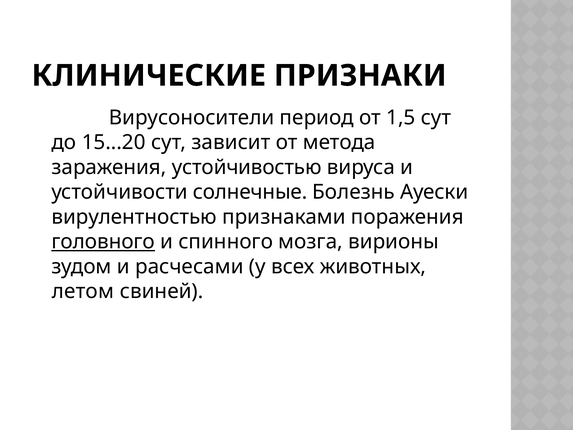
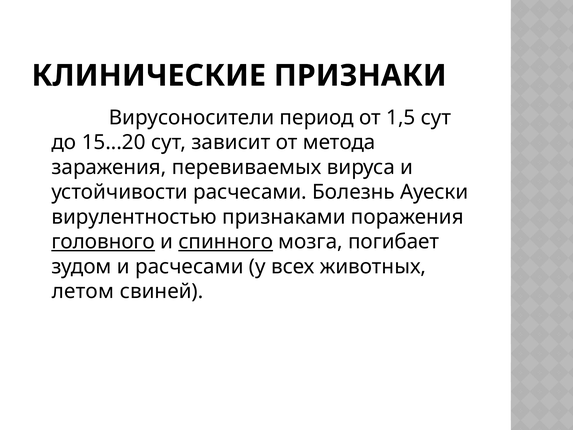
устойчивостью: устойчивостью -> перевиваемых (247, 167)
устойчивости солнечные: солнечные -> расчесами (250, 192)
спинного underline: none -> present (226, 242)
вирионы: вирионы -> погибает (394, 242)
